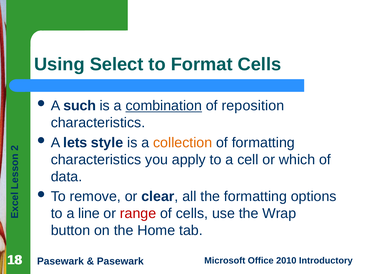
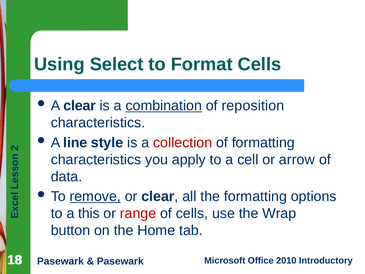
A such: such -> clear (80, 106)
lets: lets -> line (75, 142)
collection colour: orange -> red (183, 142)
which: which -> arrow (297, 159)
remove underline: none -> present (95, 196)
line: line -> this (89, 213)
